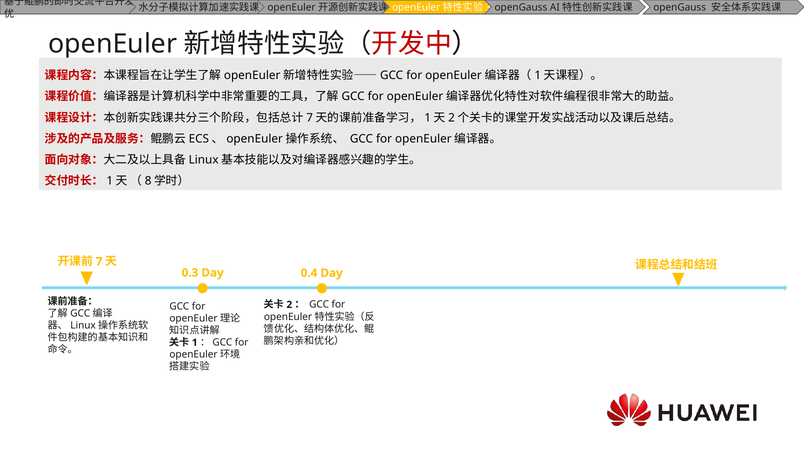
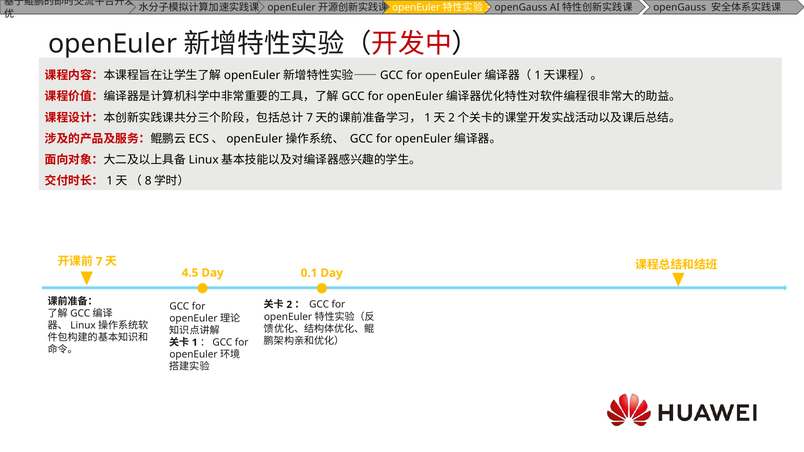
0.3: 0.3 -> 4.5 (190, 273)
0.4: 0.4 -> 0.1 (309, 273)
